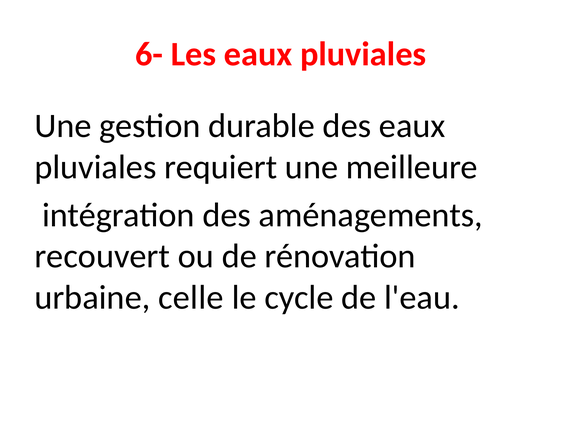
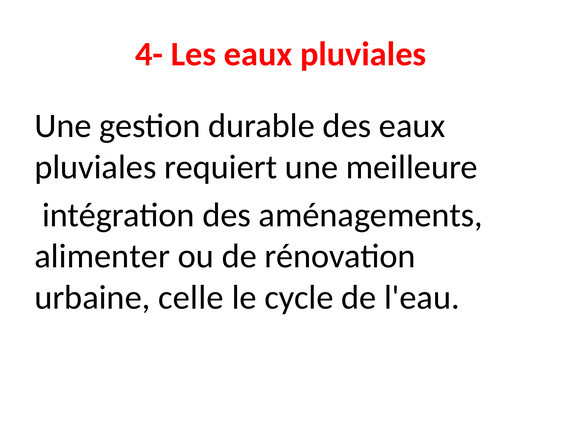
6-: 6- -> 4- (149, 54)
recouvert: recouvert -> alimenter (102, 257)
